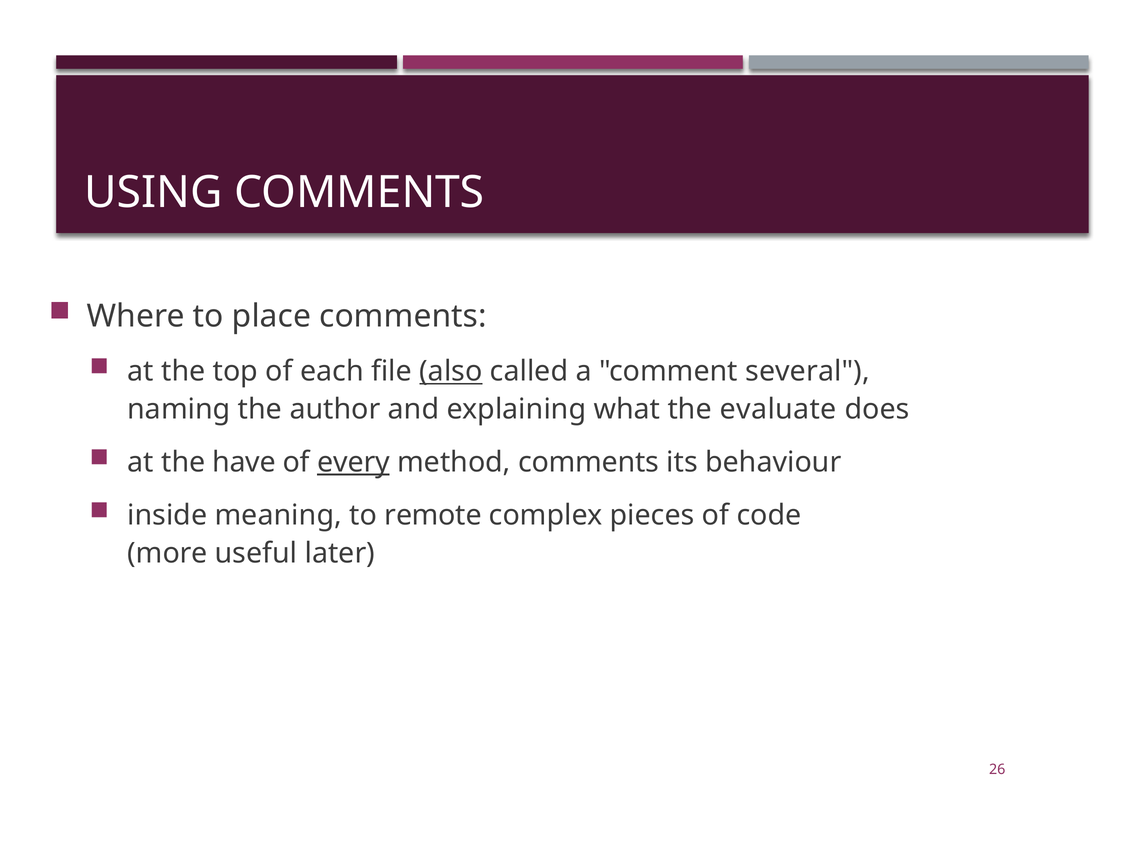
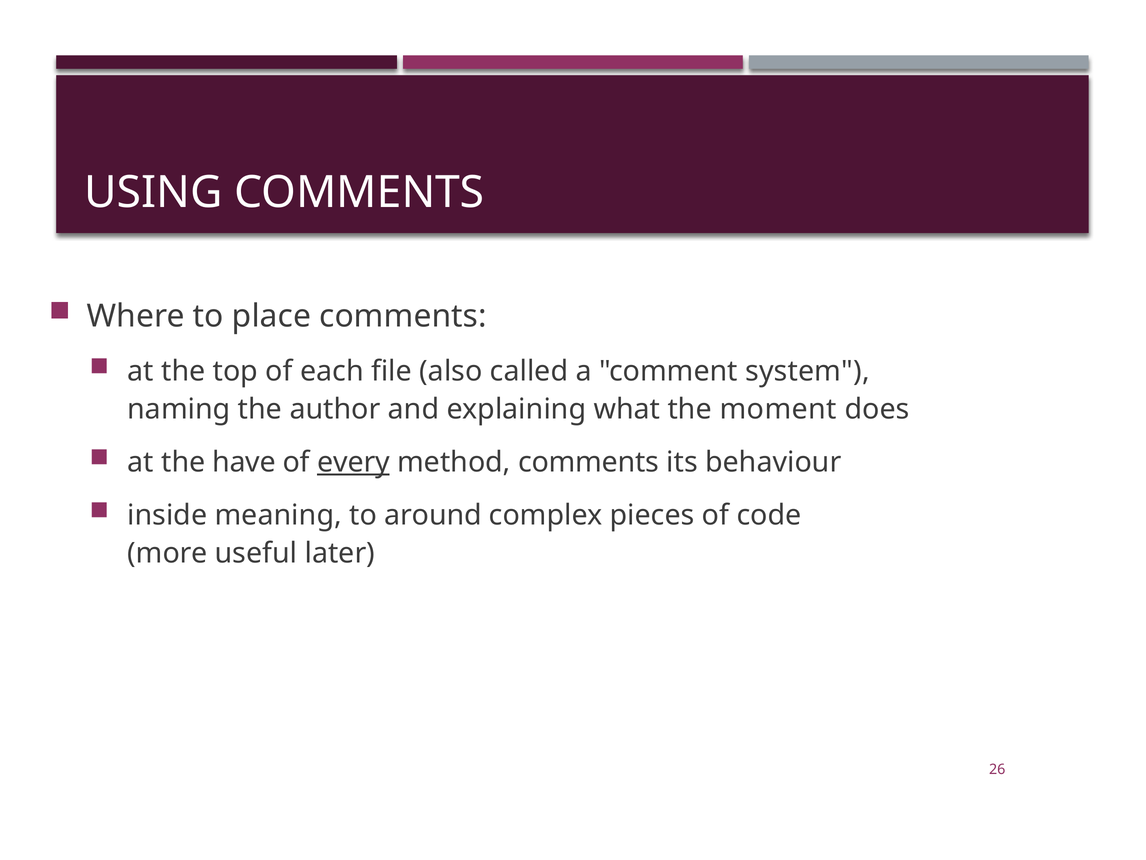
also underline: present -> none (451, 371)
several: several -> system (807, 371)
evaluate: evaluate -> moment (778, 409)
remote: remote -> around (433, 515)
